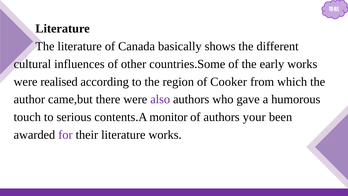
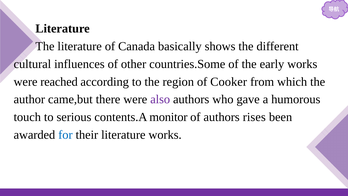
realised: realised -> reached (59, 82)
your: your -> rises (254, 117)
for colour: purple -> blue (65, 135)
